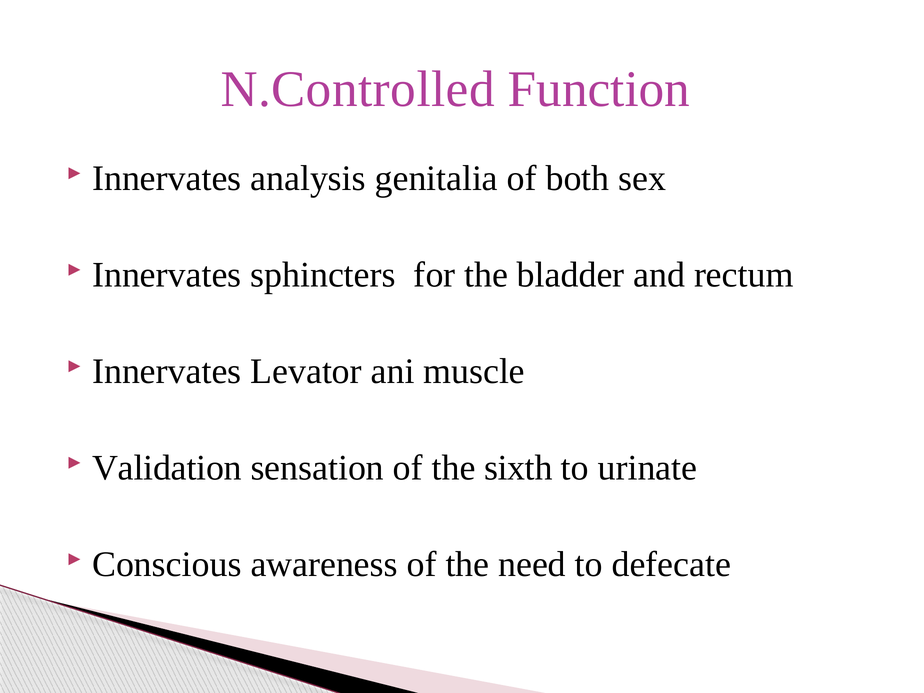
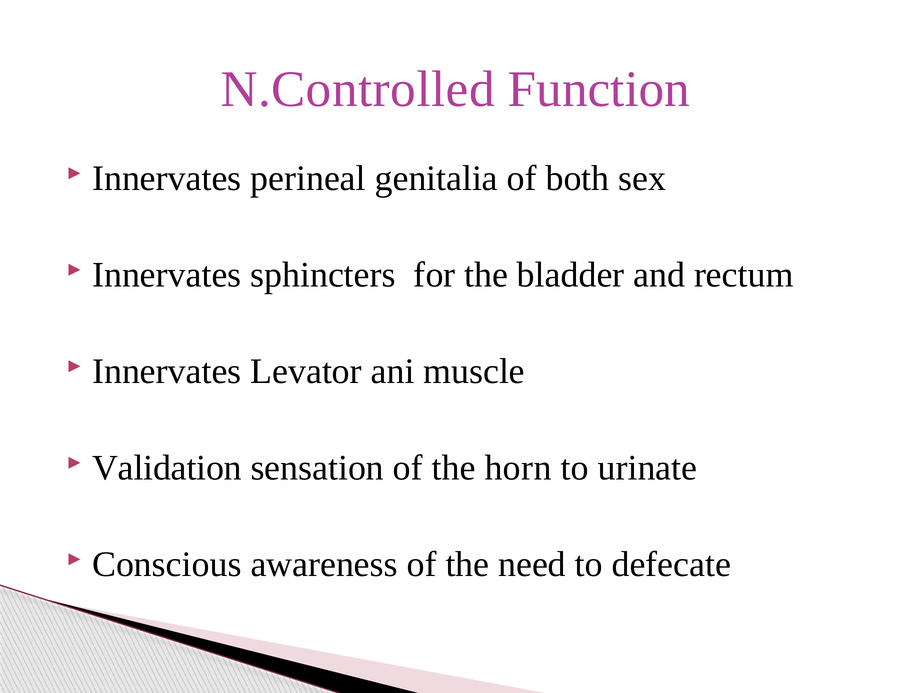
analysis: analysis -> perineal (308, 178)
sixth: sixth -> horn (518, 468)
